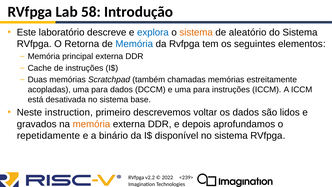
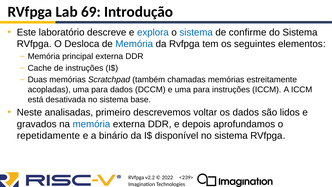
58: 58 -> 69 (91, 12)
sistema colour: orange -> blue (196, 32)
aleatório: aleatório -> confirme (248, 32)
Retorna: Retorna -> Desloca (82, 44)
instruction: instruction -> analisadas (69, 112)
memória colour: orange -> blue (91, 124)
